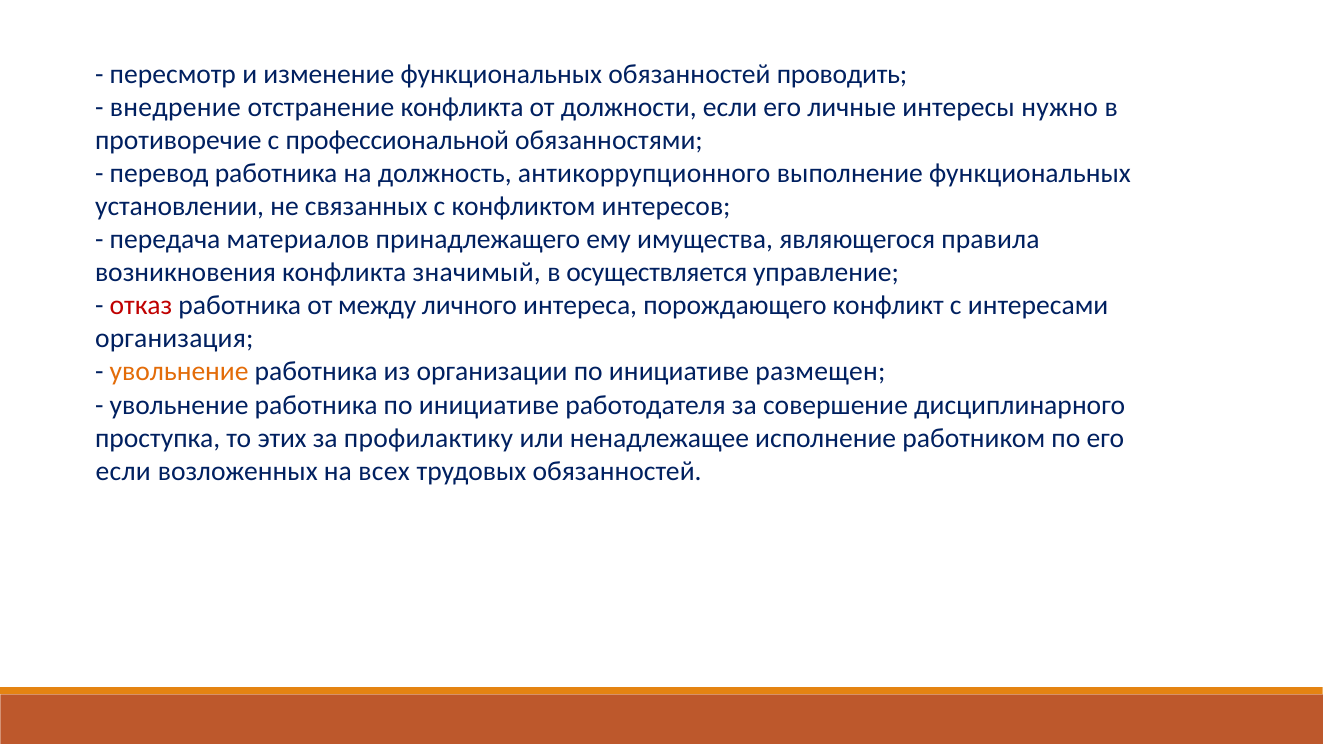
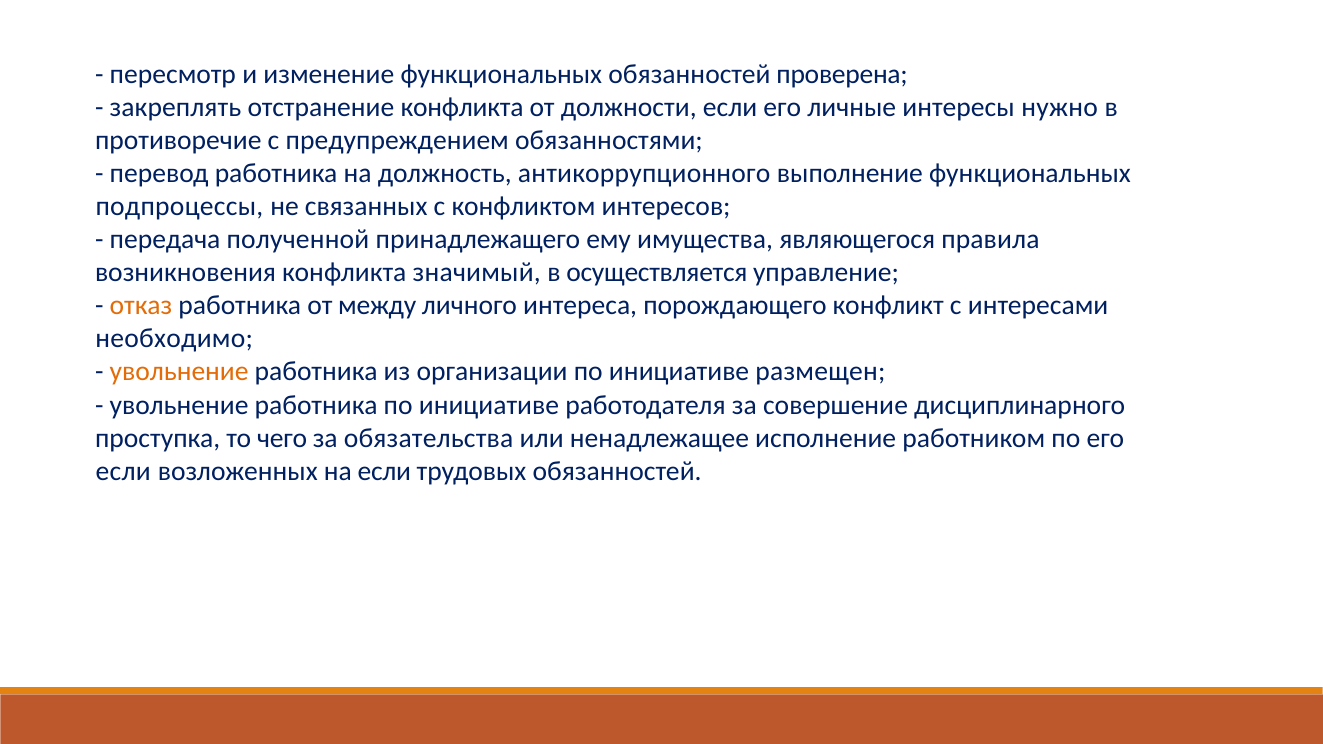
проводить: проводить -> проверена (842, 74)
внедрение: внедрение -> закреплять (175, 107)
профессиональной: профессиональной -> предупреждением (397, 140)
установлении: установлении -> подпроцессы (179, 207)
материалов: материалов -> полученной (298, 240)
отказ colour: red -> orange (141, 306)
организация: организация -> необходимо (174, 339)
этих: этих -> чего (282, 438)
профилактику: профилактику -> обязательства (429, 438)
на всех: всех -> если (384, 471)
